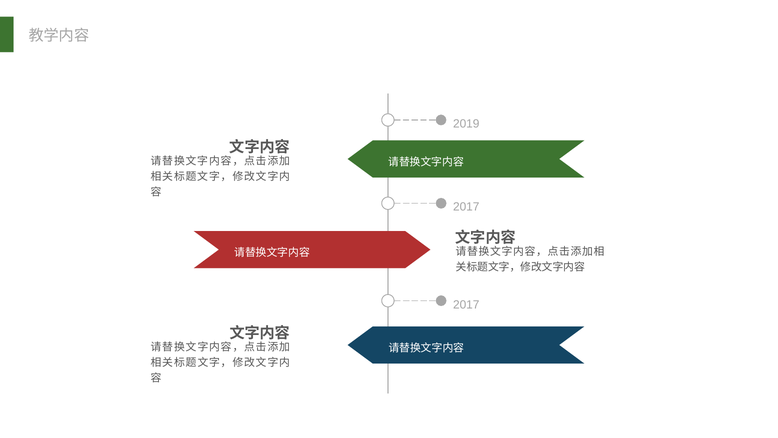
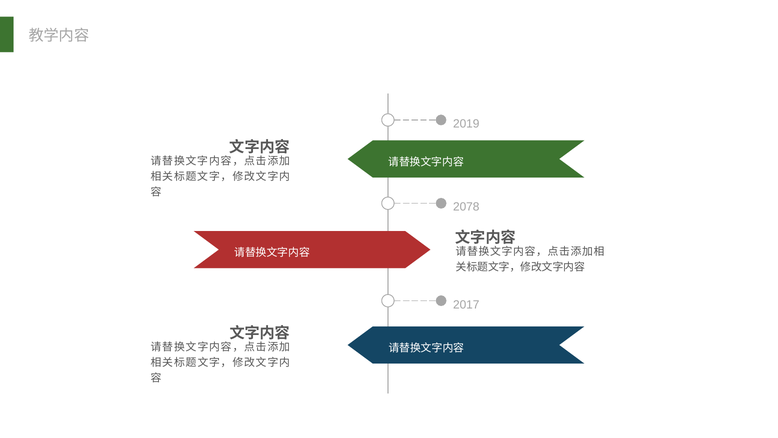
2017: 2017 -> 2078 (466, 207)
